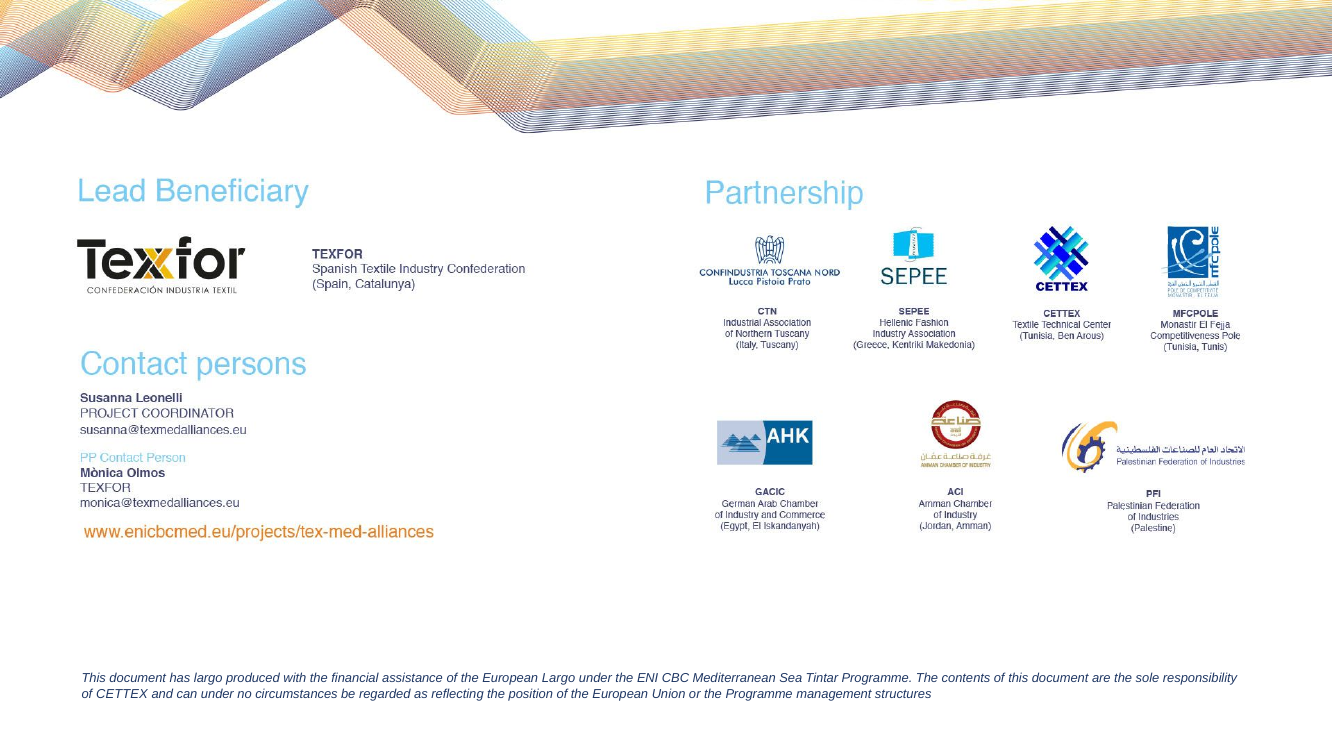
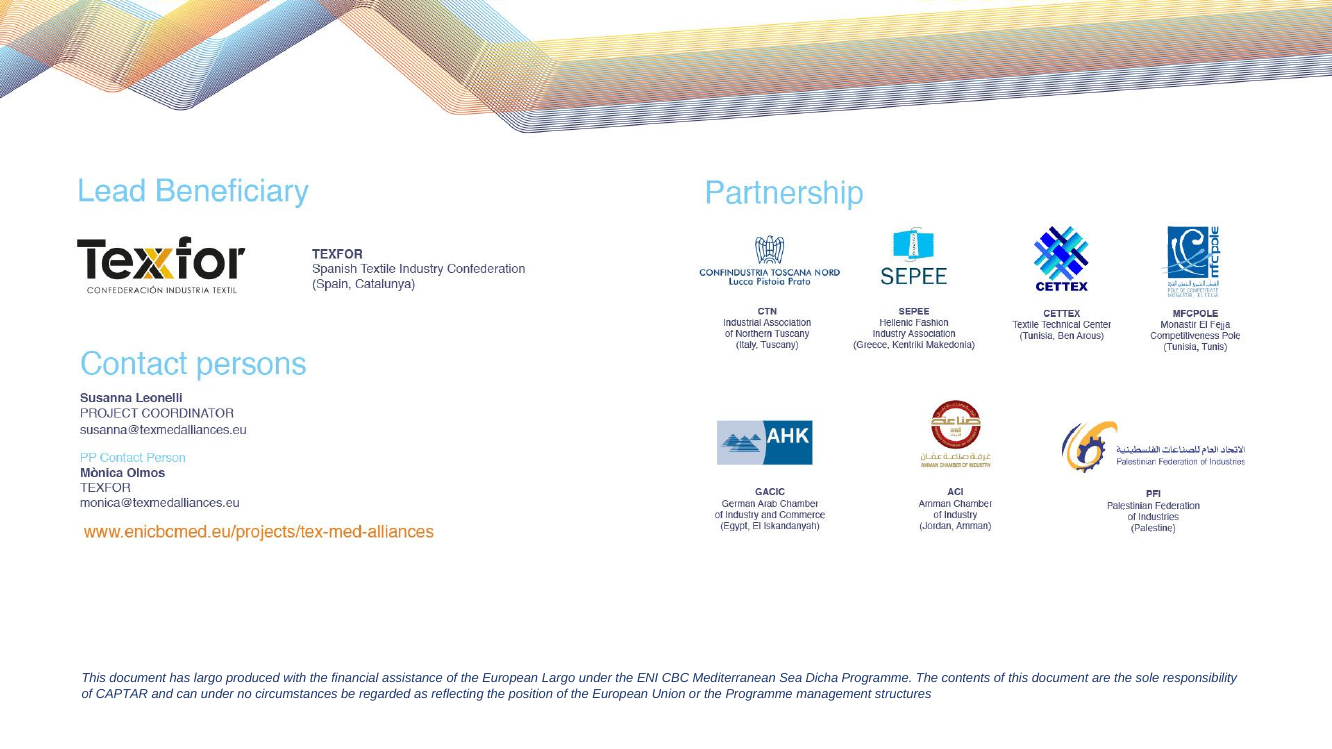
Tintar: Tintar -> Dicha (822, 679)
CETTEX: CETTEX -> CAPTAR (122, 694)
